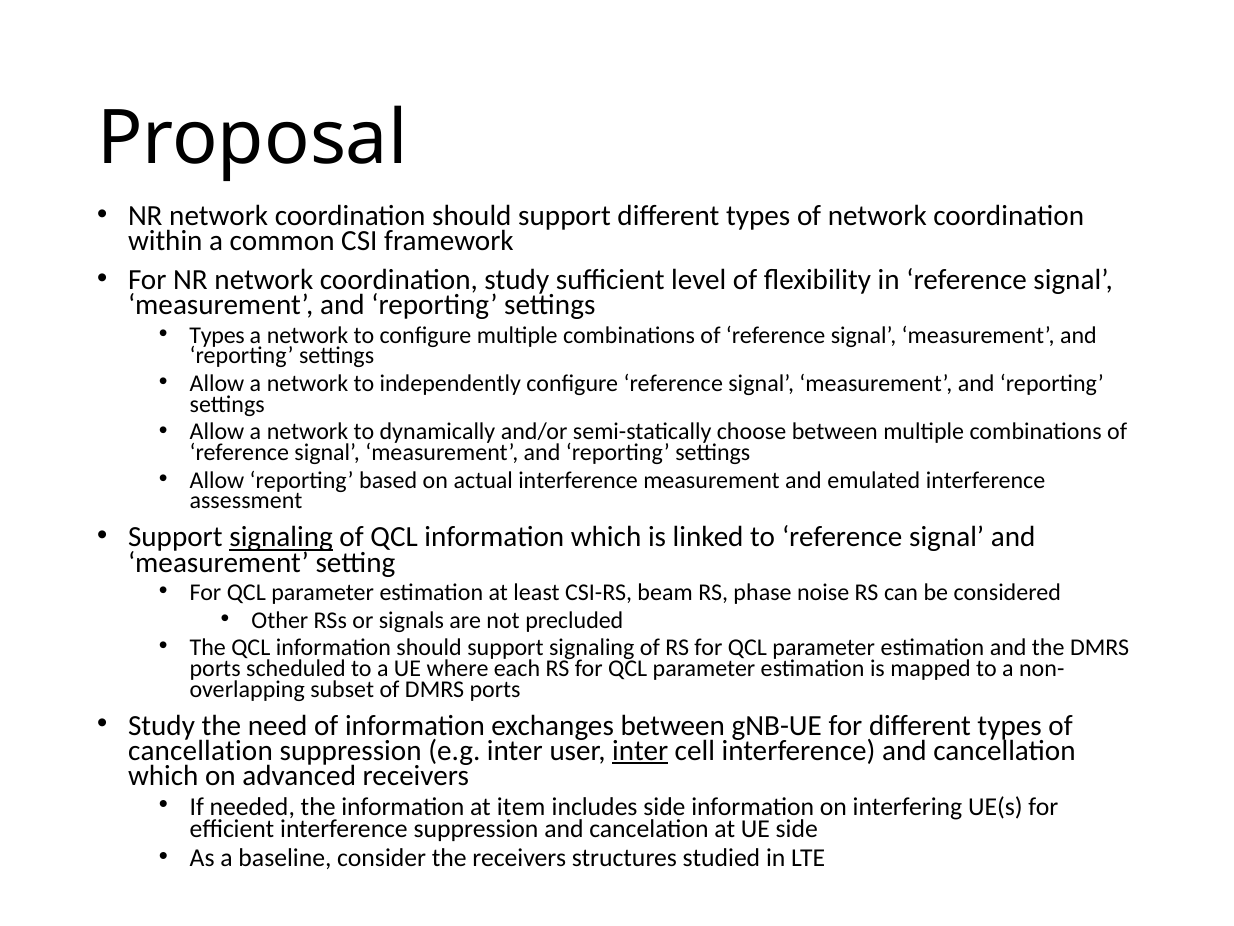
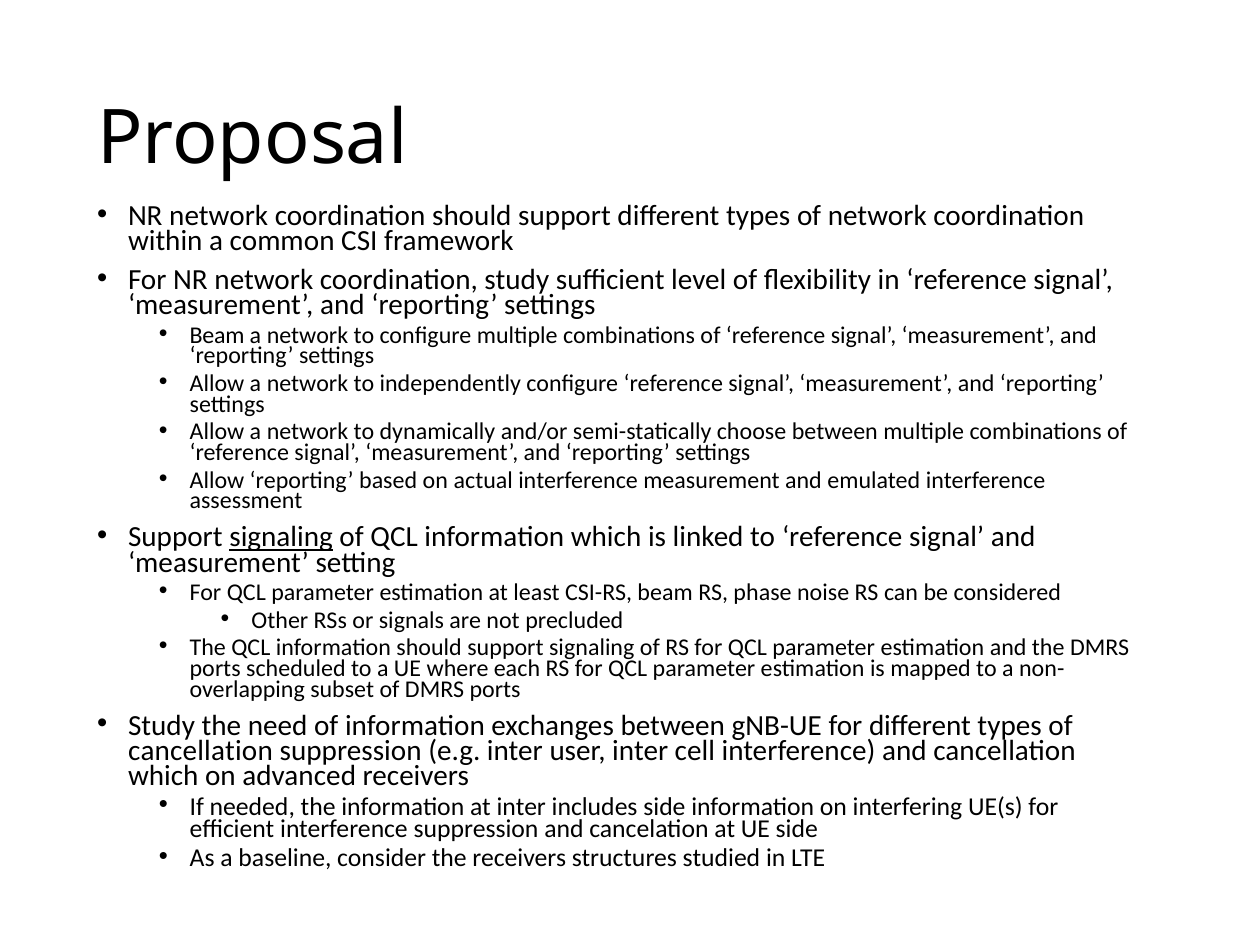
Types: Types -> Beam (217, 335)
inter underline: present -> none (640, 750)
at item: item -> inter (521, 806)
